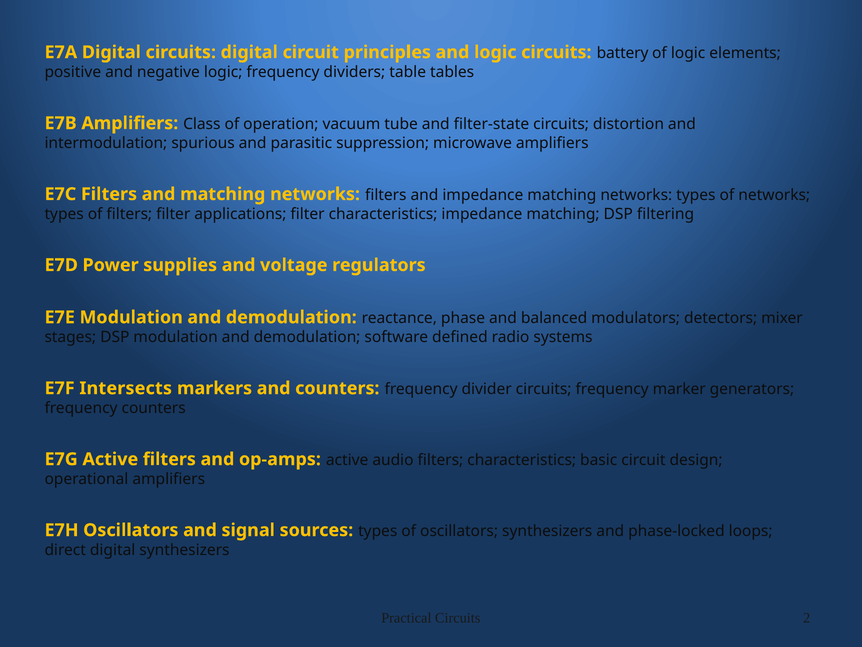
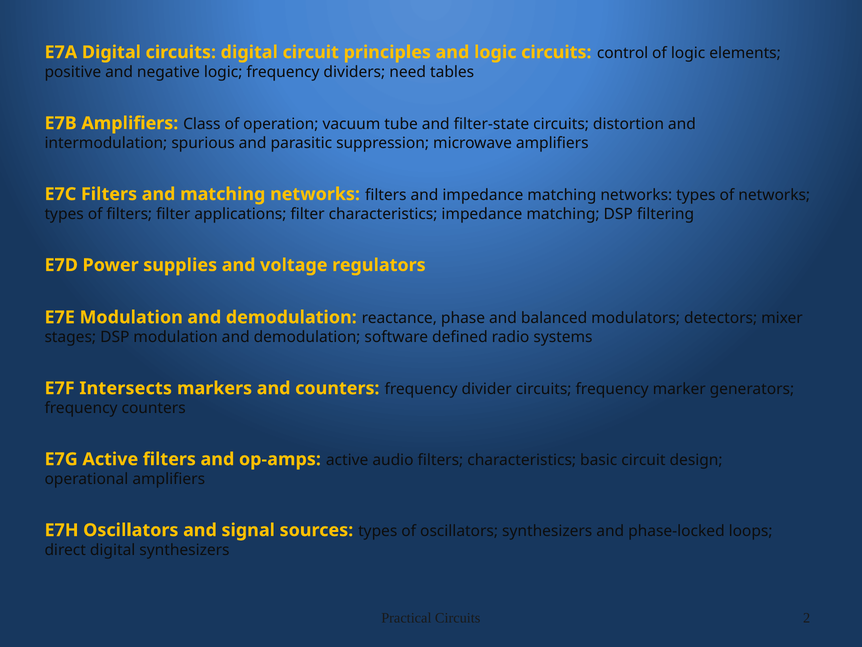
battery: battery -> control (623, 53)
table: table -> need (408, 72)
